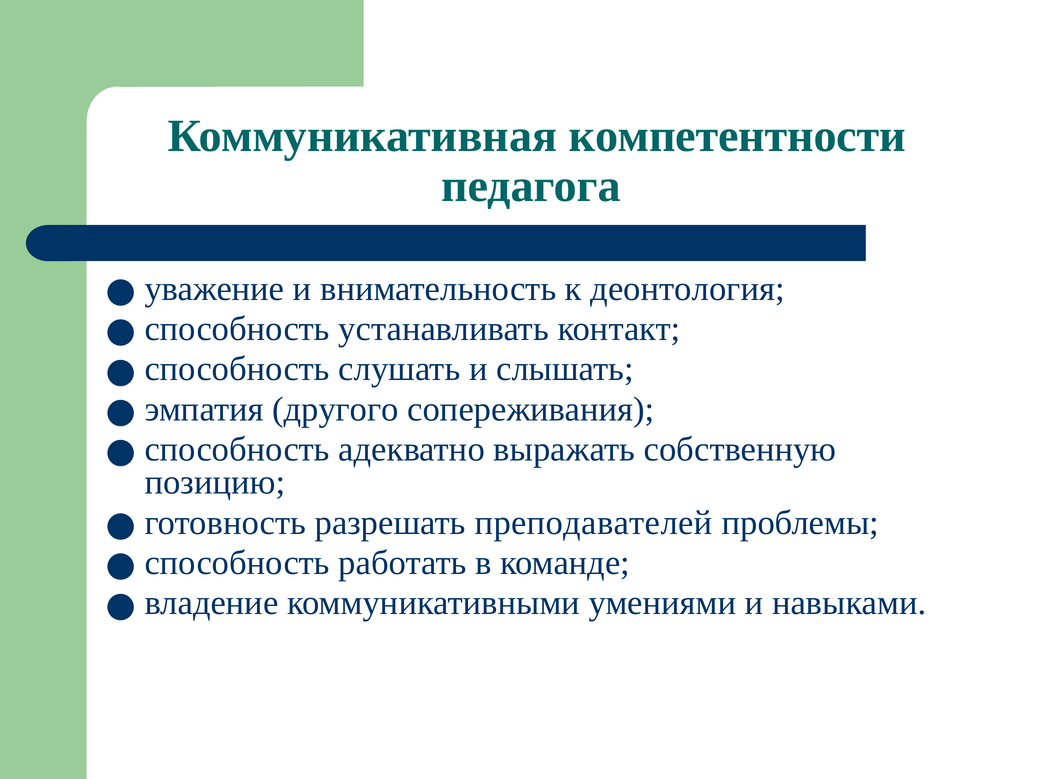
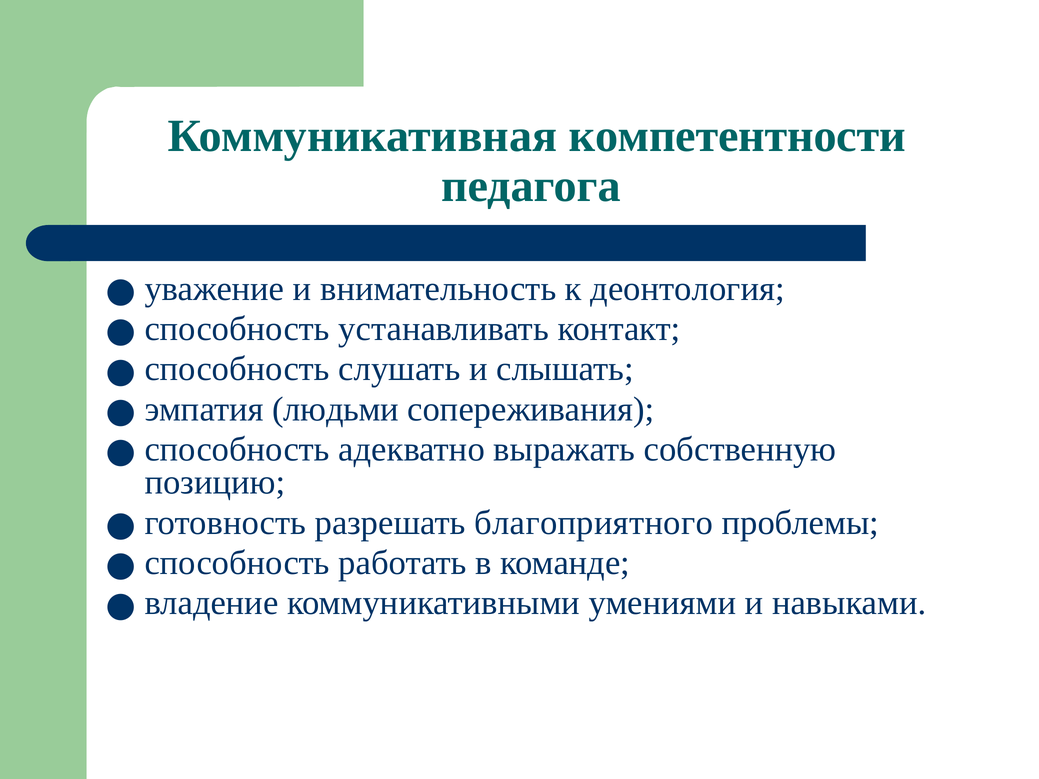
другого: другого -> людьми (336, 409)
преподавателей: преподавателей -> благоприятного (594, 523)
